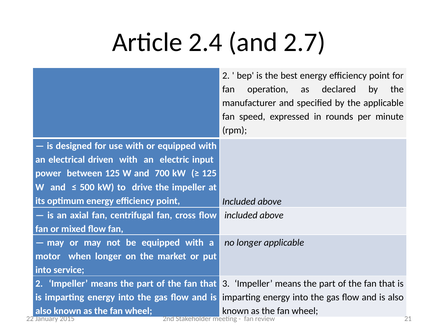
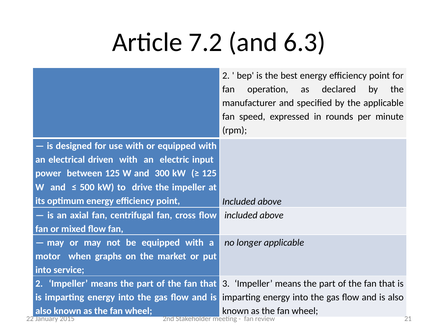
2.4: 2.4 -> 7.2 (205, 42)
2.7: 2.7 -> 6.3 (305, 42)
700: 700 -> 300 (162, 173)
when longer: longer -> graphs (108, 256)
